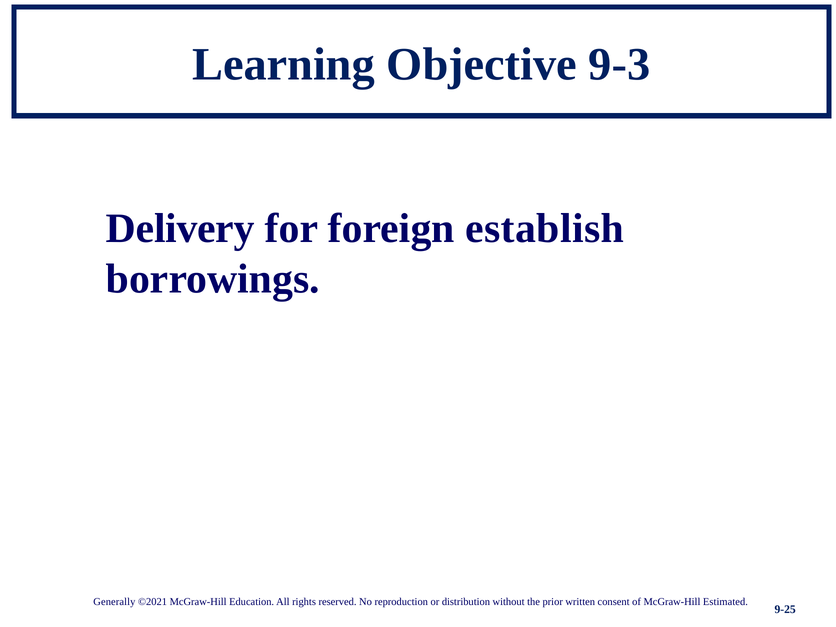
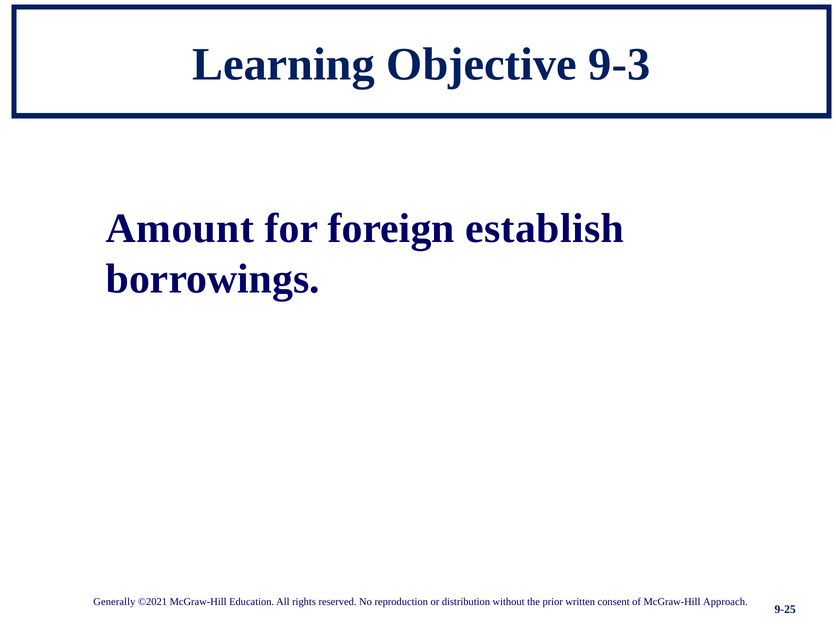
Delivery: Delivery -> Amount (180, 229)
Estimated: Estimated -> Approach (725, 602)
